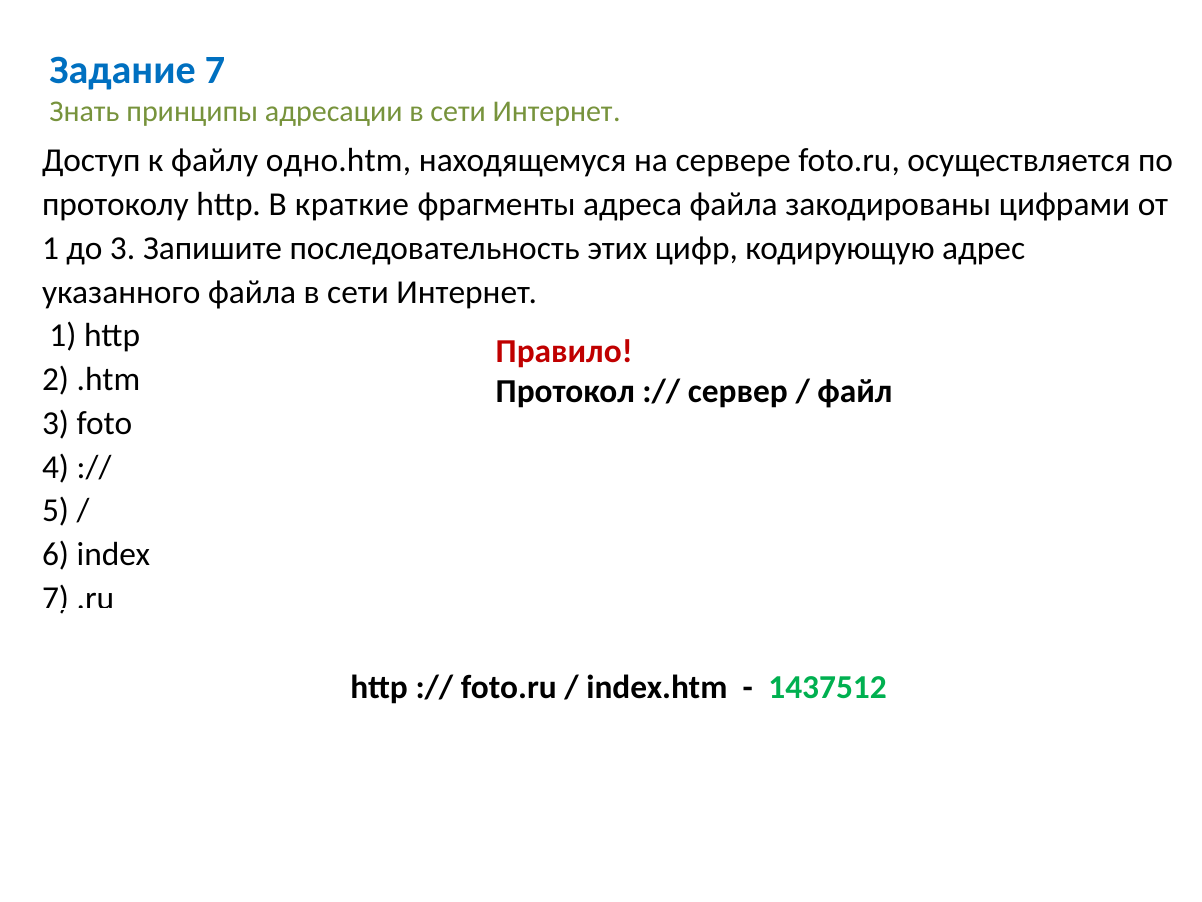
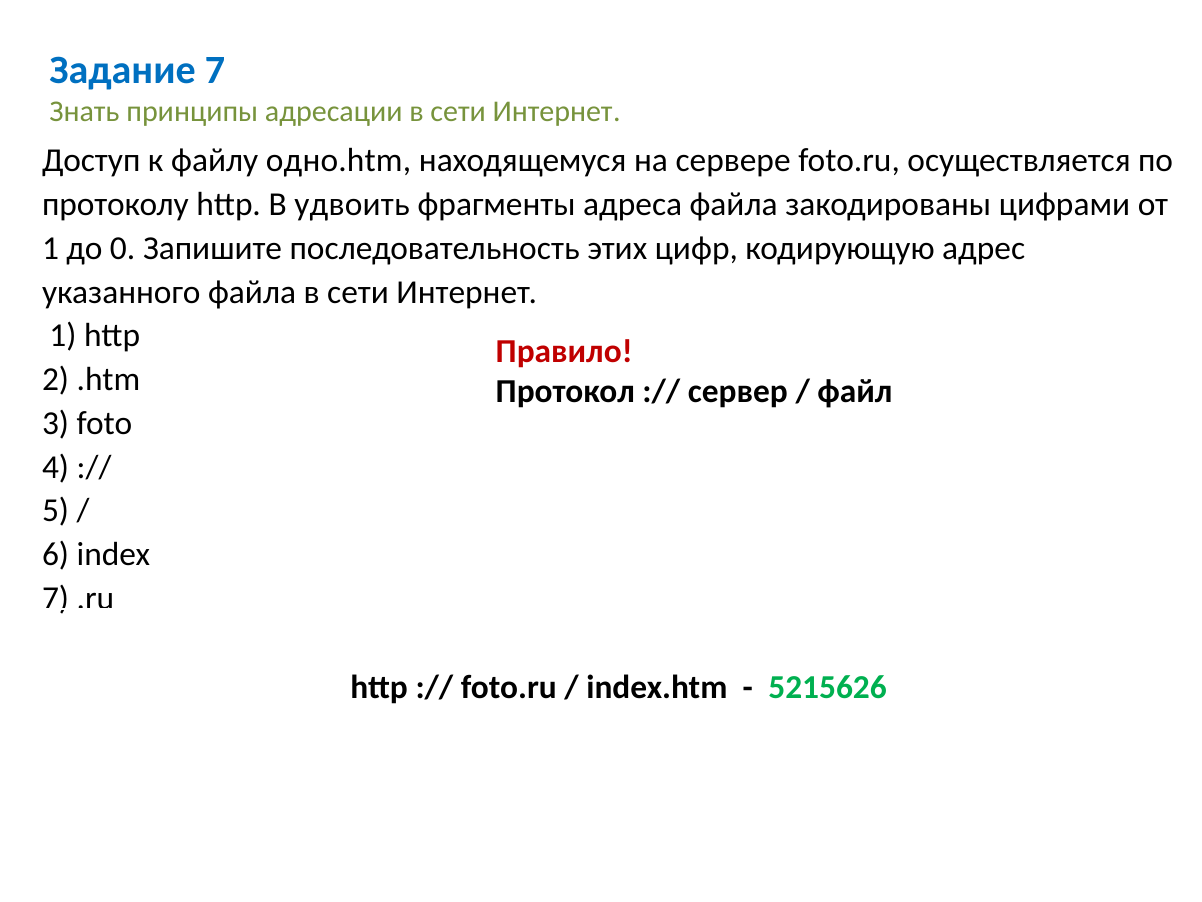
краткие: краткие -> удвоить (352, 204)
до 3: 3 -> 0 (123, 248)
1437512: 1437512 -> 5215626 (828, 687)
